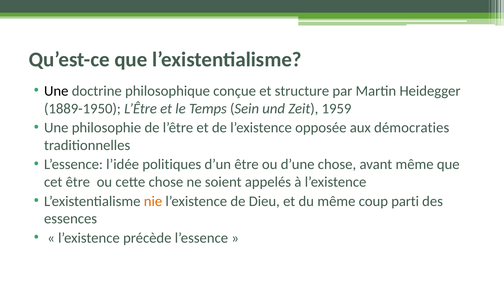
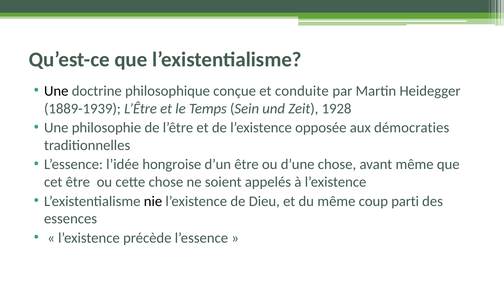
structure: structure -> conduite (302, 91)
1889-1950: 1889-1950 -> 1889-1939 (82, 109)
1959: 1959 -> 1928 (337, 109)
politiques: politiques -> hongroise (172, 165)
nie colour: orange -> black (153, 202)
